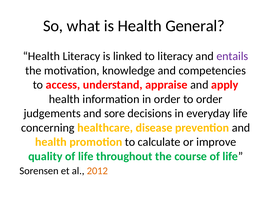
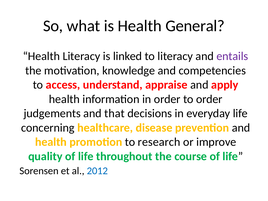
sore: sore -> that (114, 113)
calculate: calculate -> research (159, 142)
2012 colour: orange -> blue (97, 171)
